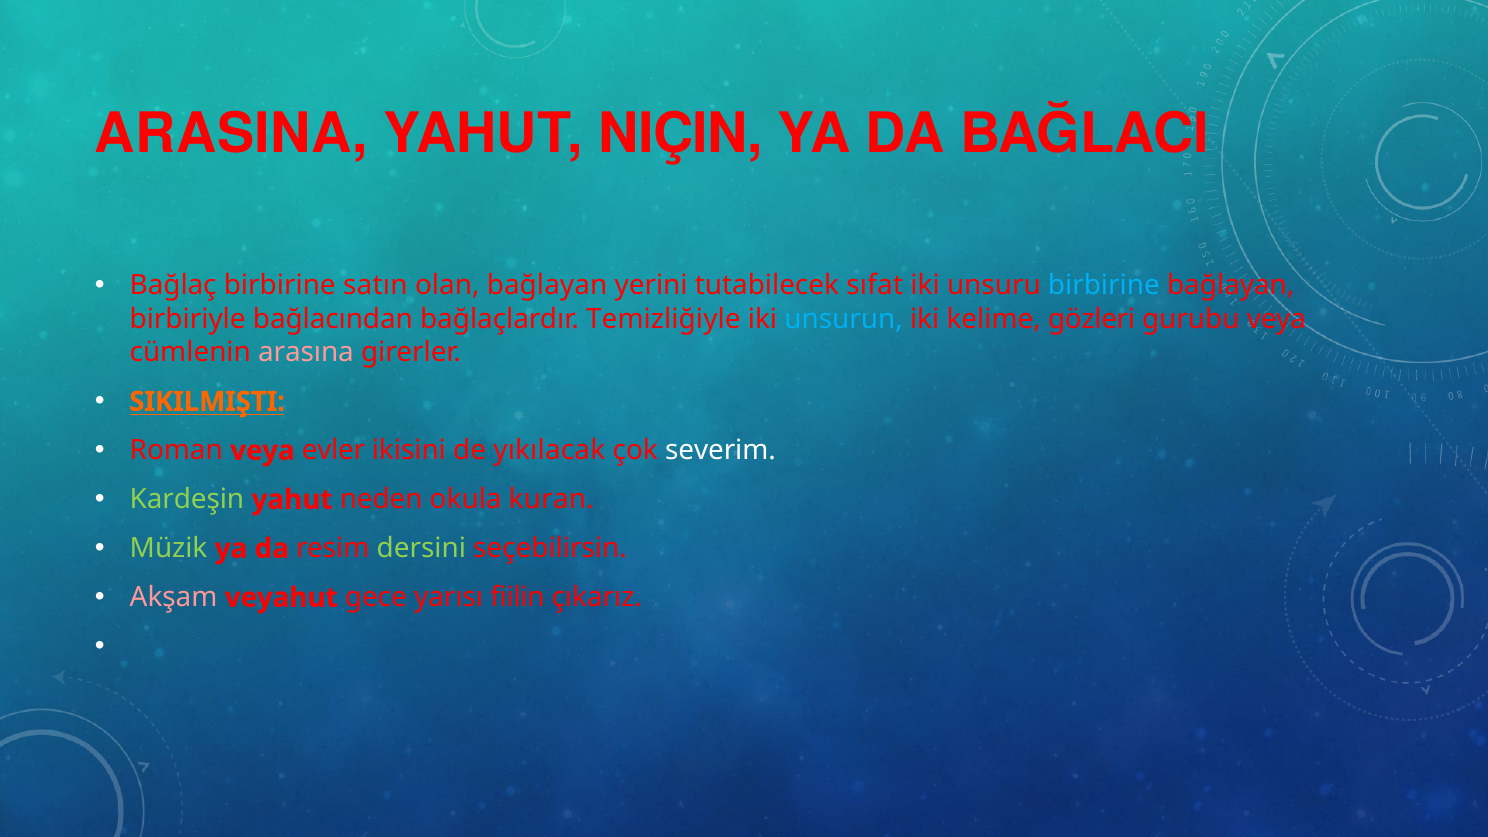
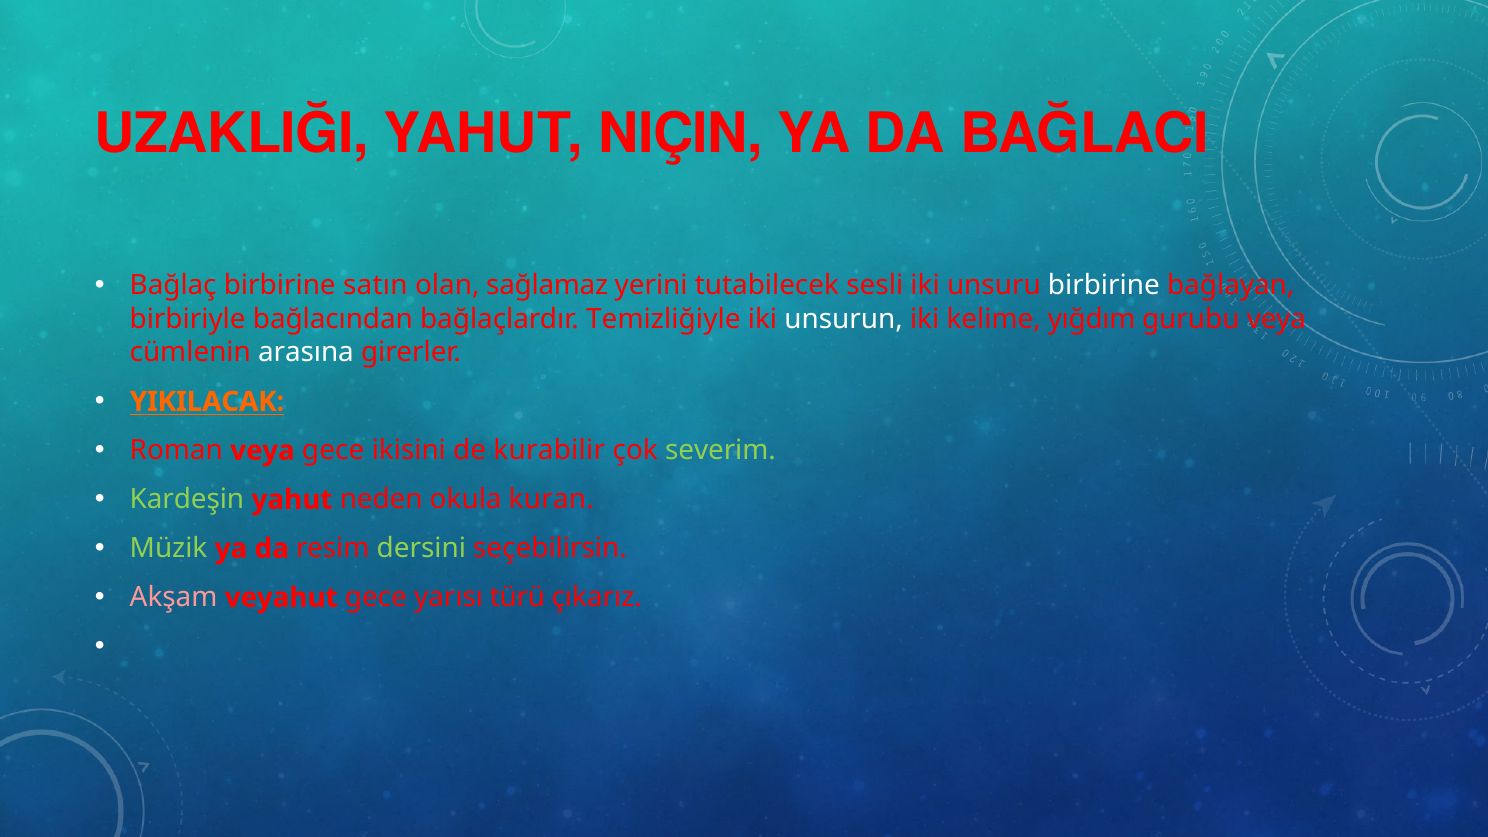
ARASINA: ARASINA -> UZAKLIĞI (232, 134)
olan bağlayan: bağlayan -> sağlamaz (547, 286)
sıfat: sıfat -> sesli (875, 286)
birbirine colour: light blue -> white (1104, 286)
unsurun colour: light blue -> white (844, 319)
gözleri: gözleri -> yığdım (1092, 319)
arasına colour: pink -> white (306, 353)
SIKILMIŞTI: SIKILMIŞTI -> YIKILACAK (207, 402)
veya evler: evler -> gece (333, 451)
yıkılacak: yıkılacak -> kurabilir (549, 451)
severim colour: white -> light green (720, 451)
fiilin: fiilin -> türü (518, 598)
